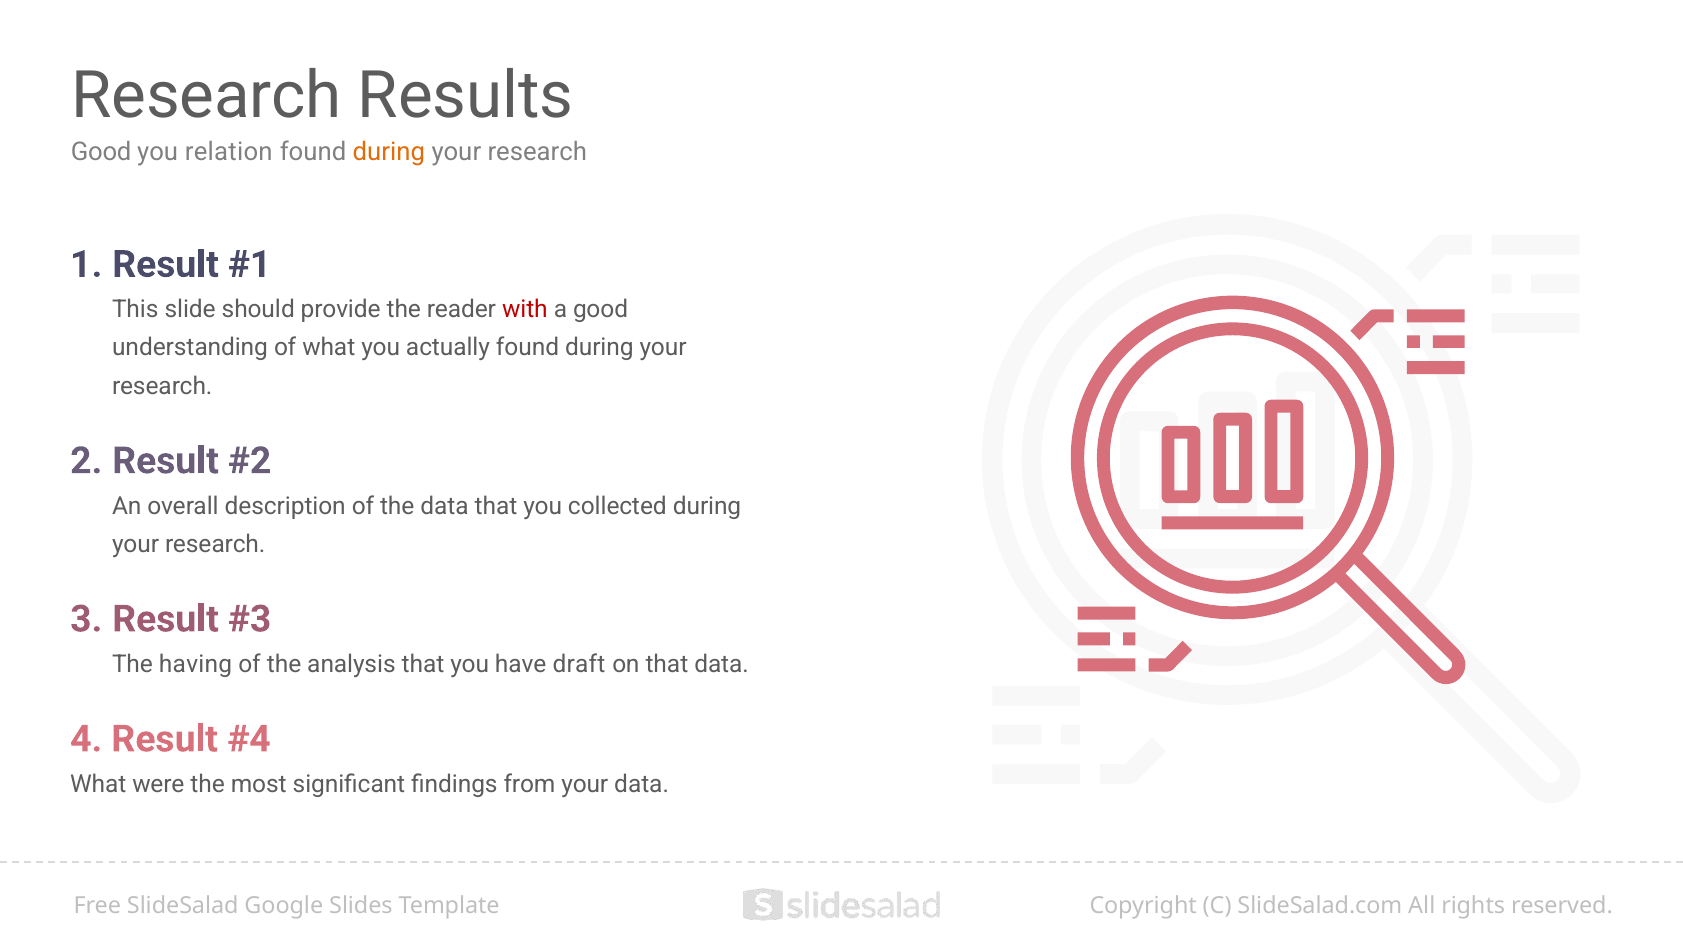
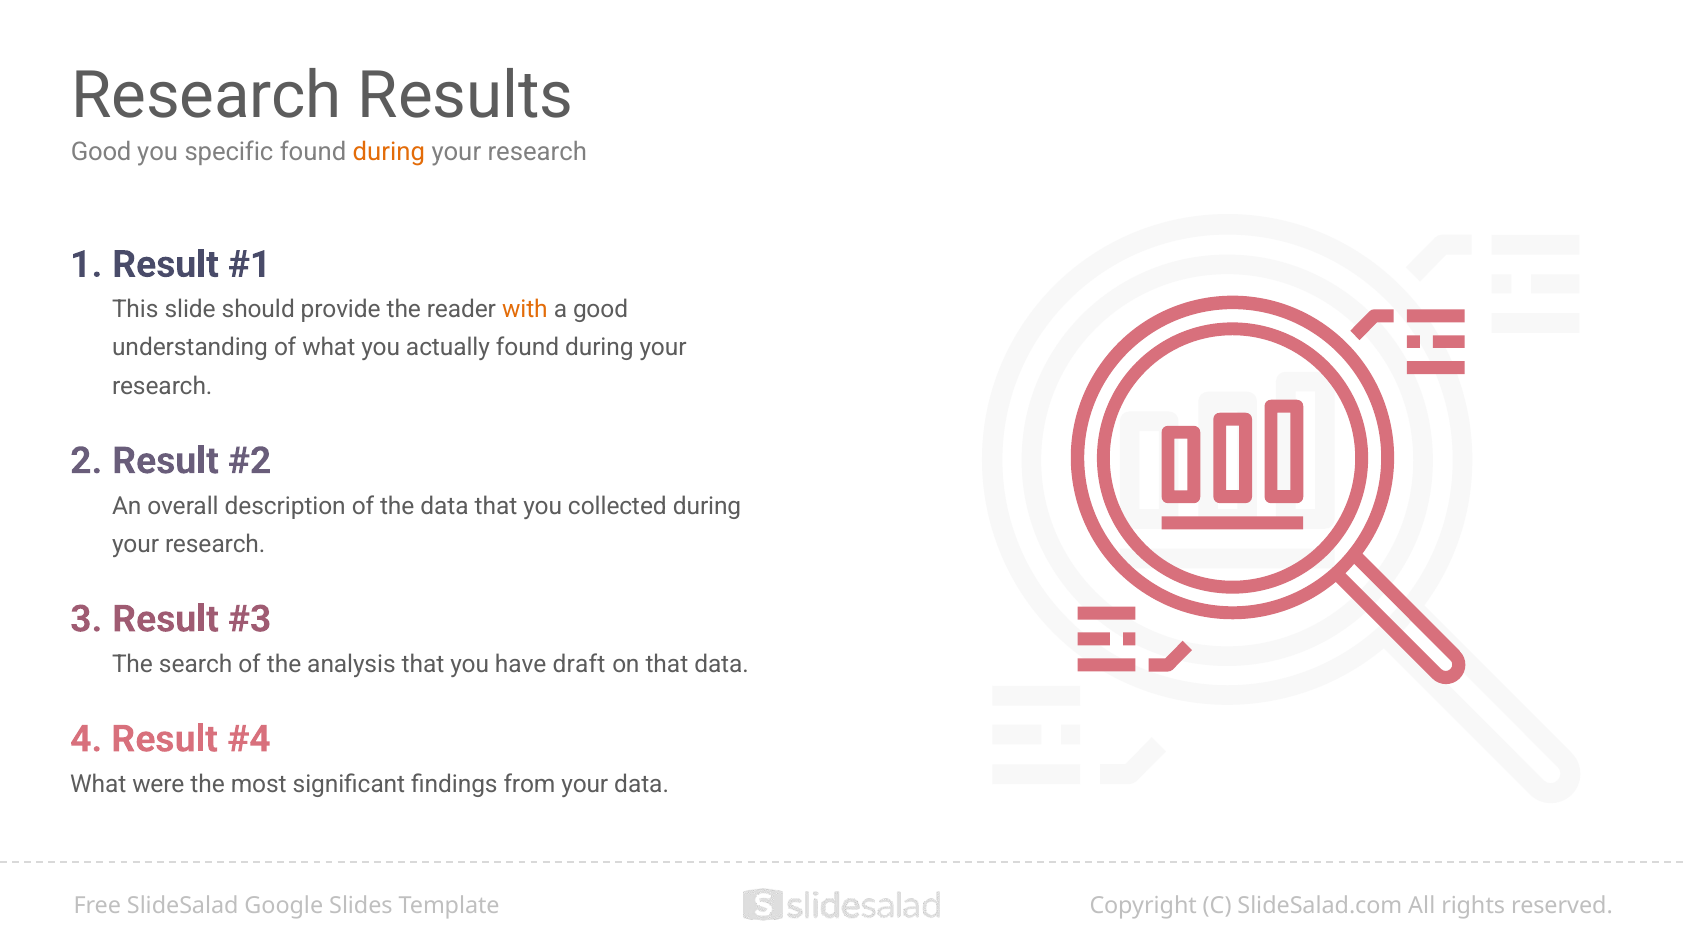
relation: relation -> specific (229, 152)
with colour: red -> orange (525, 309)
having: having -> search (196, 664)
